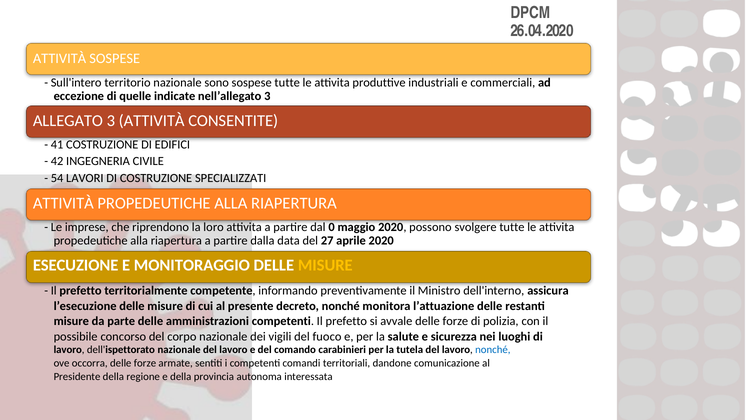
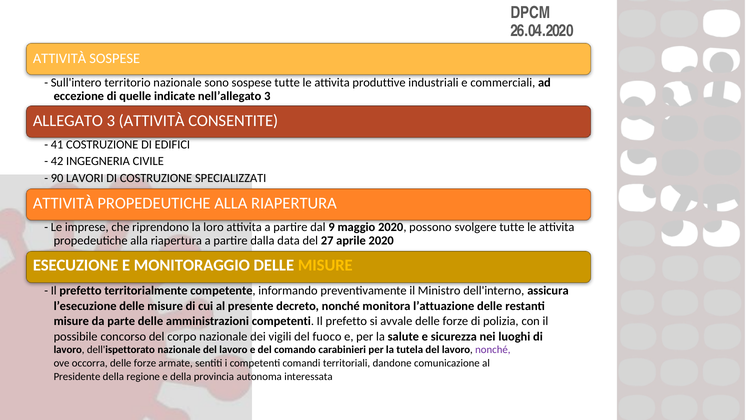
54: 54 -> 90 (57, 178)
0: 0 -> 9 (332, 227)
nonché colour: blue -> purple (493, 349)
